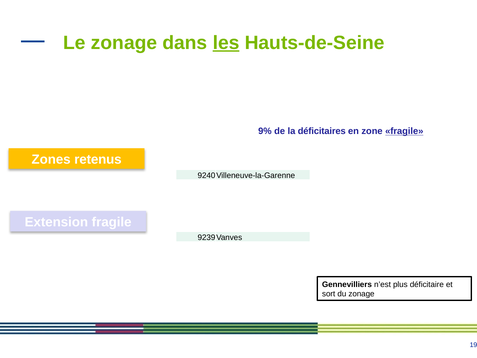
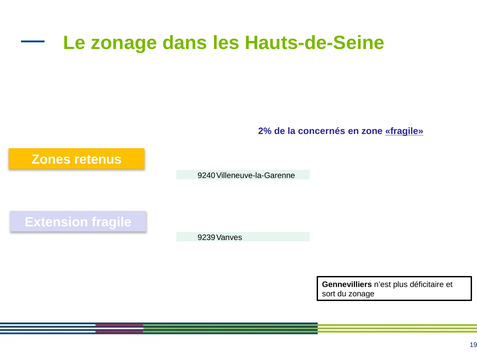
les underline: present -> none (226, 43)
9%: 9% -> 2% (265, 131)
déficitaires: déficitaires -> concernés (322, 131)
